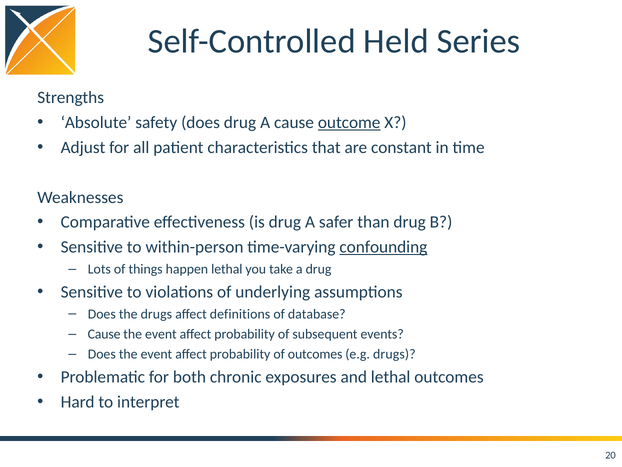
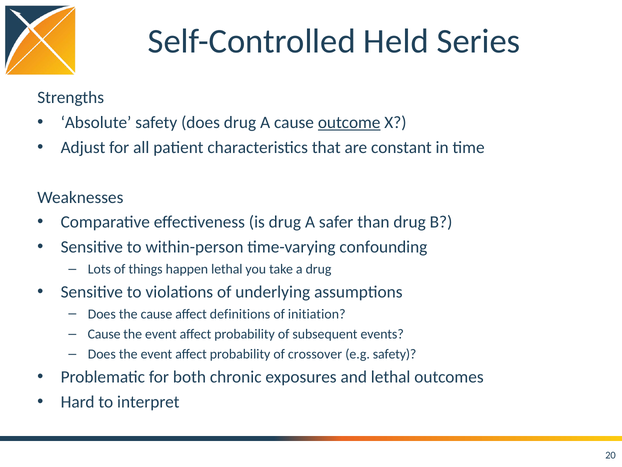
confounding underline: present -> none (383, 247)
the drugs: drugs -> cause (156, 314)
database: database -> initiation (317, 314)
of outcomes: outcomes -> crossover (315, 354)
e.g drugs: drugs -> safety (395, 354)
